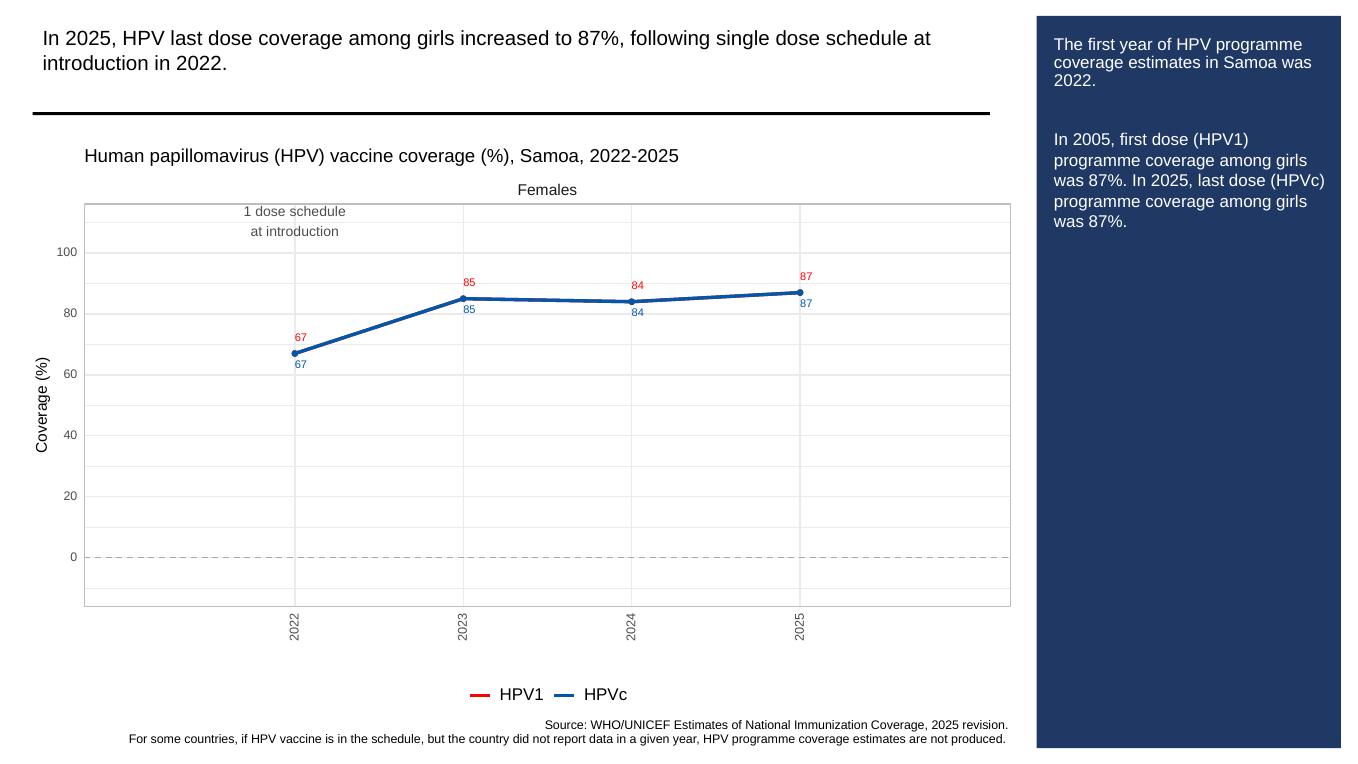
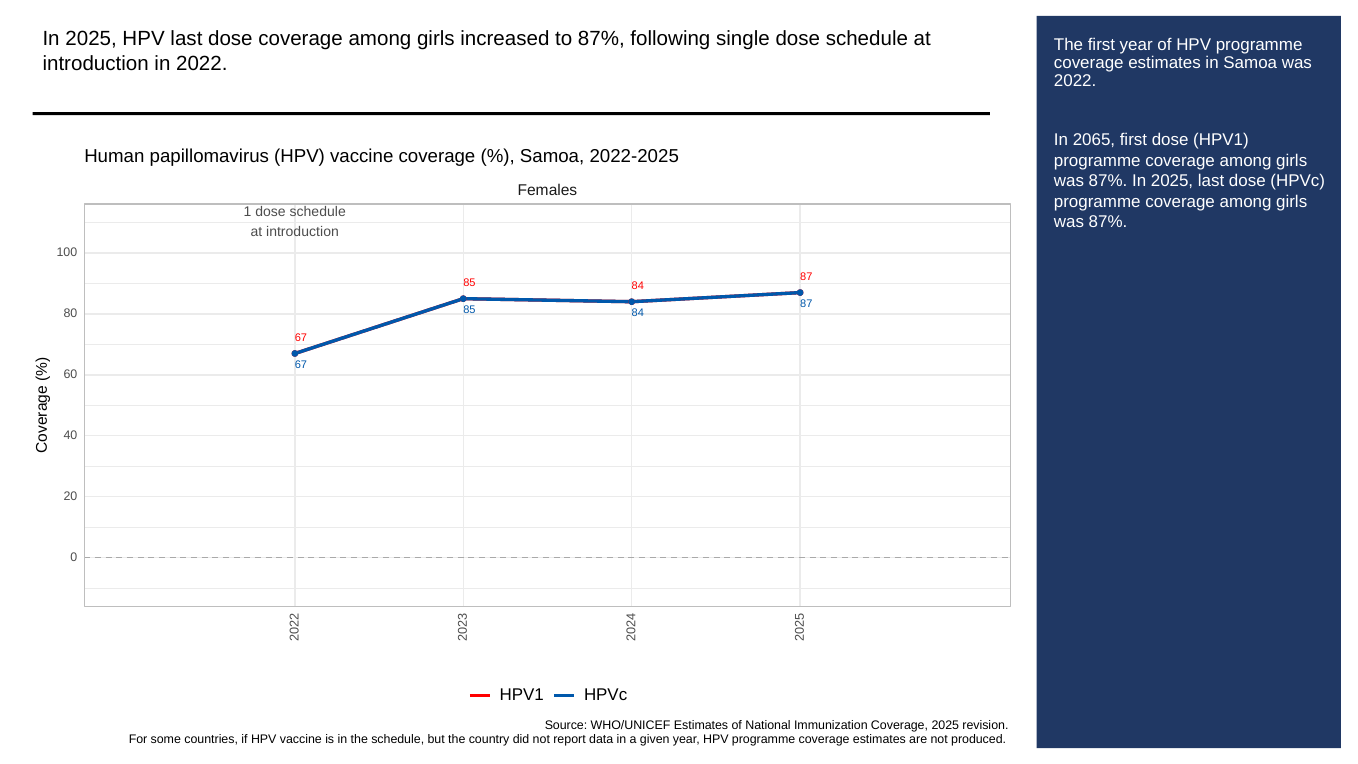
2005: 2005 -> 2065 (1094, 140)
